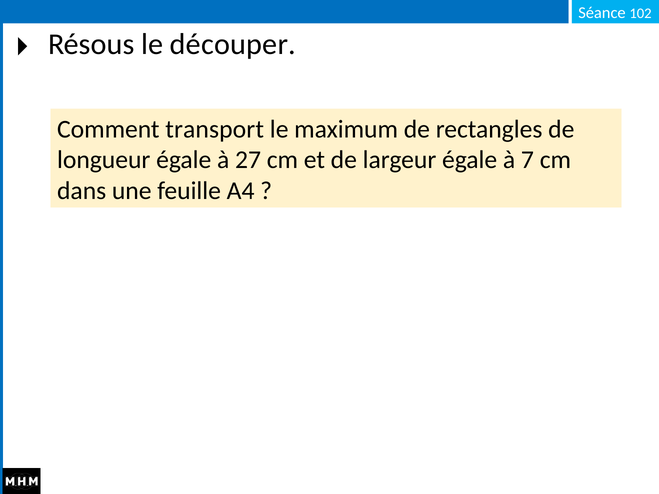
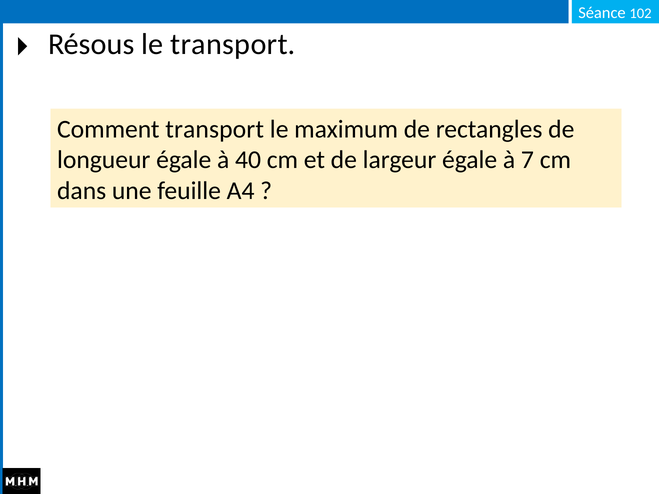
le découper: découper -> transport (233, 44)
27: 27 -> 40 (248, 160)
